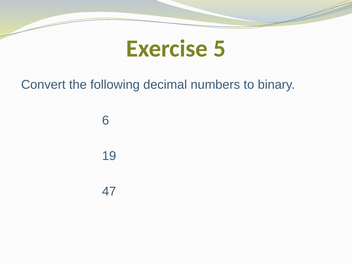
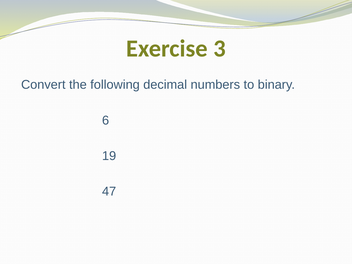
5: 5 -> 3 (219, 49)
